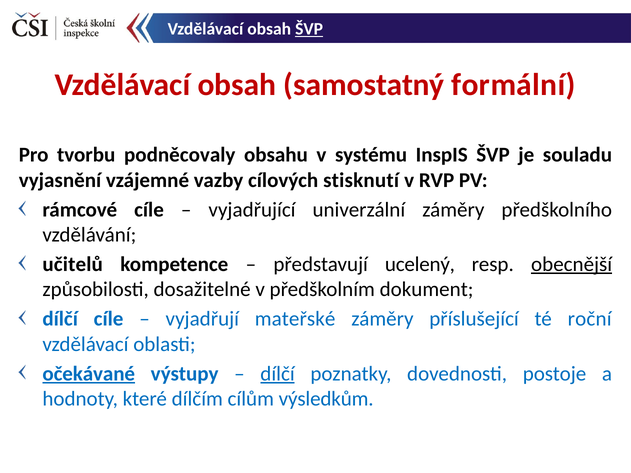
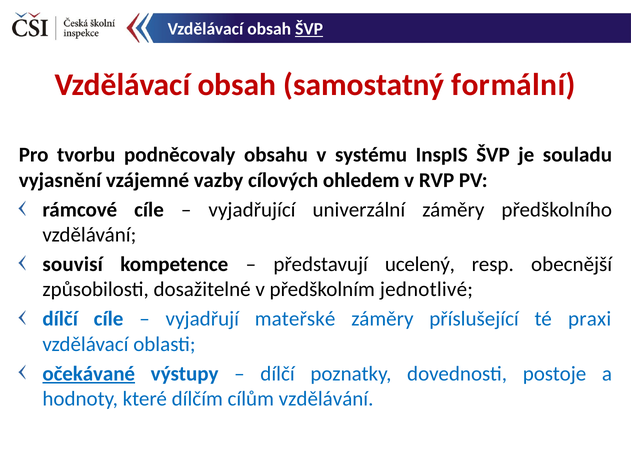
stisknutí: stisknutí -> ohledem (361, 180)
učitelů: učitelů -> souvisí (73, 264)
obecnější underline: present -> none (572, 264)
dokument: dokument -> jednotlivé (426, 290)
roční: roční -> praxi (590, 319)
dílčí underline: present -> none (278, 374)
cílům výsledkům: výsledkům -> vzdělávání (326, 399)
